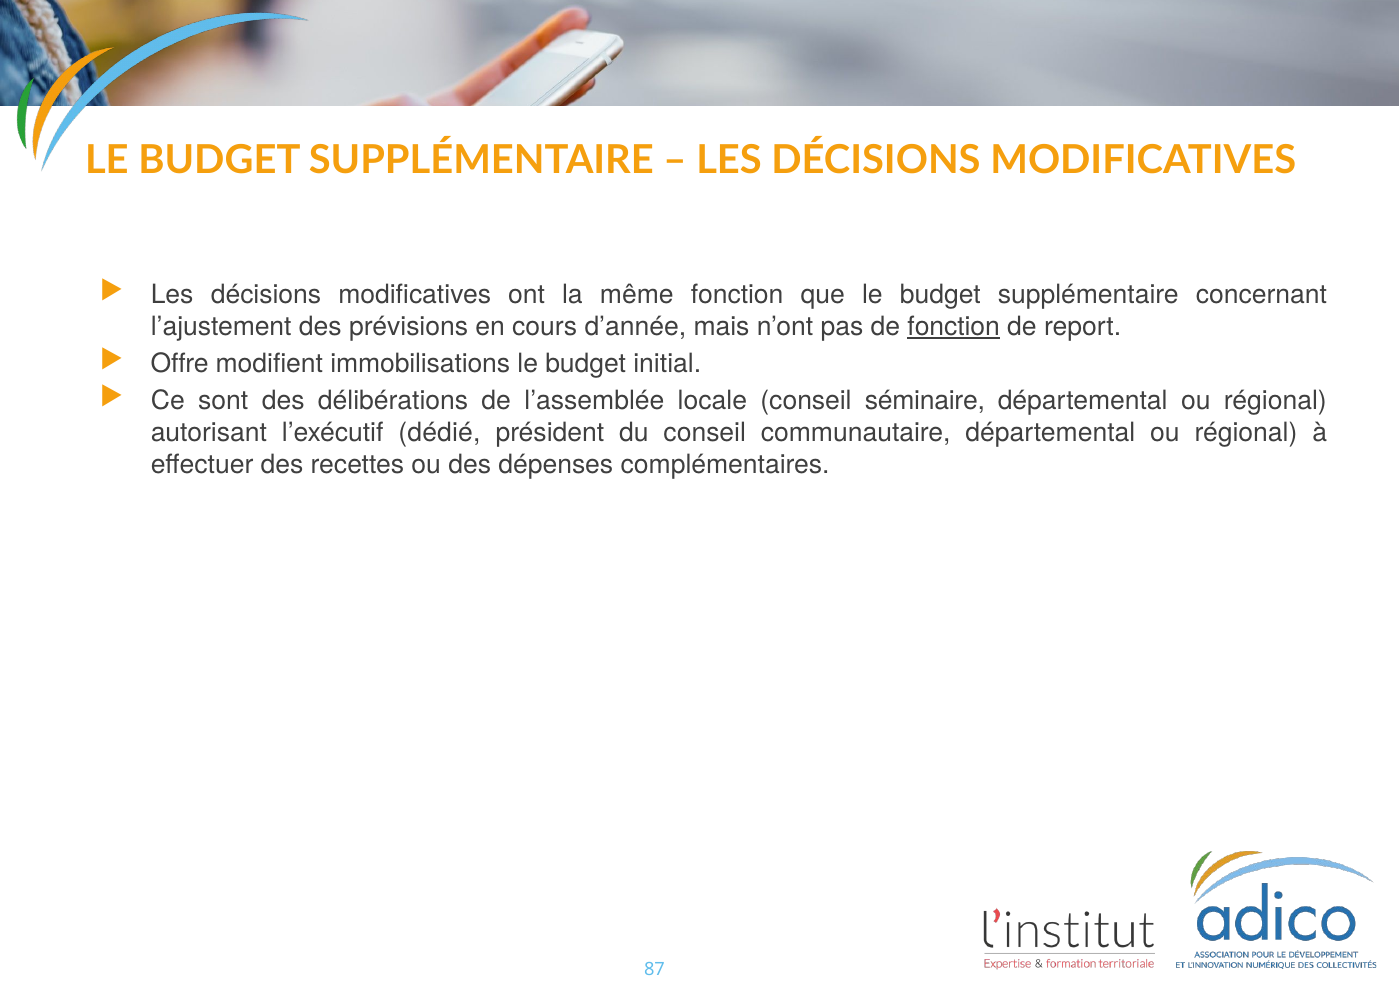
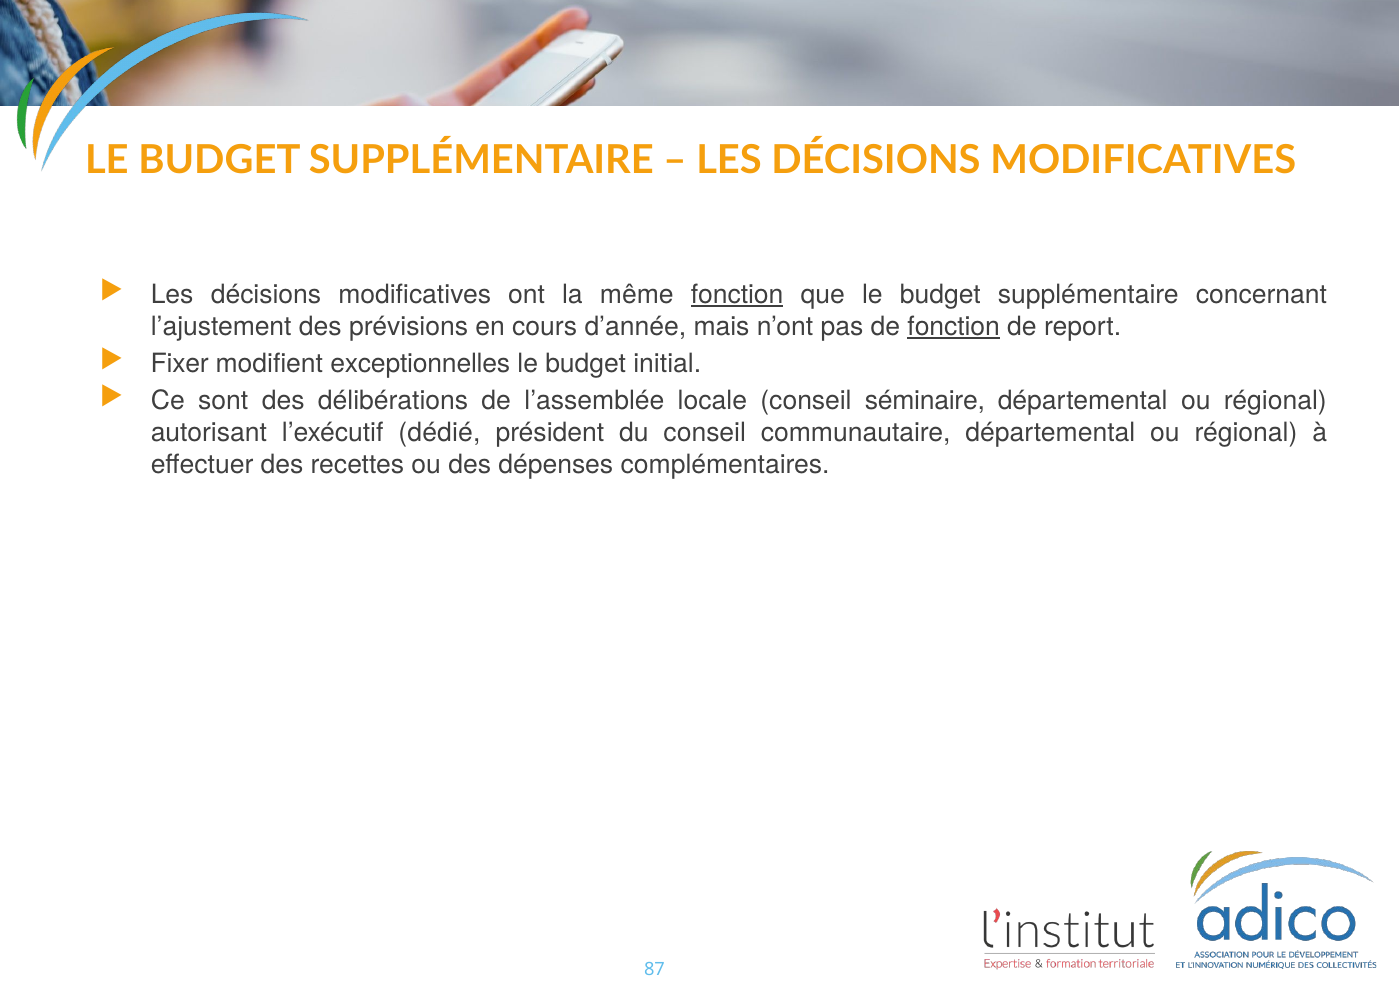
fonction underline: none -> present (737, 295)
Offre: Offre -> Fixer (180, 364)
immobilisations: immobilisations -> exceptionnelles (420, 364)
